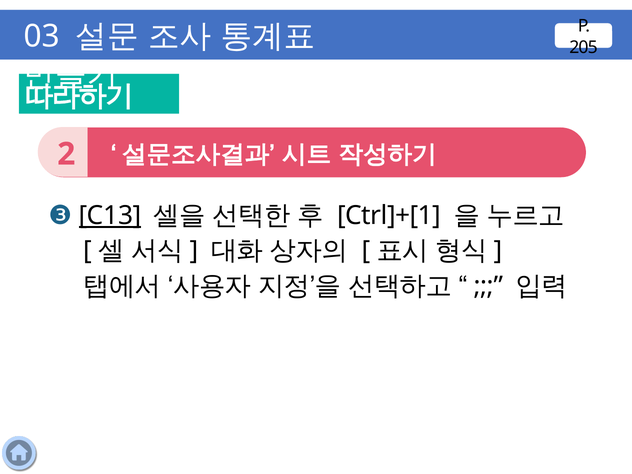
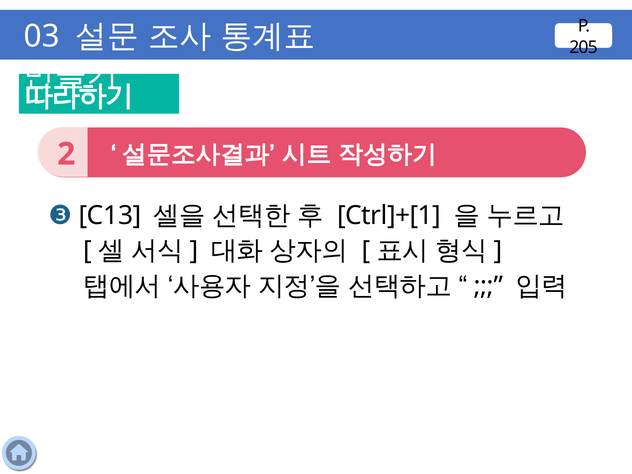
C13 underline: present -> none (110, 216)
